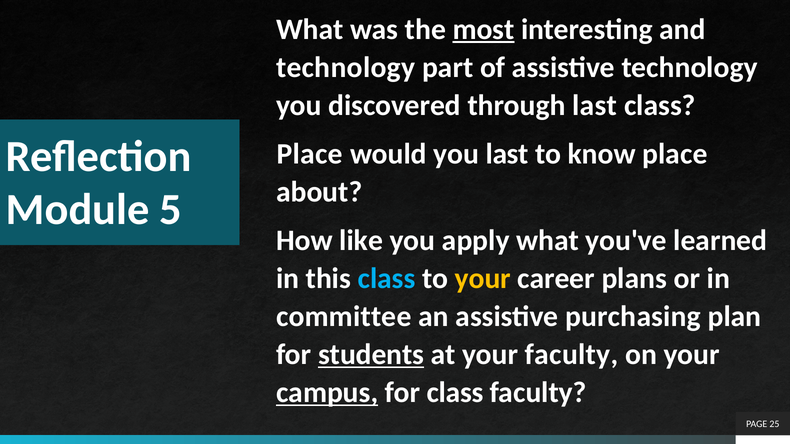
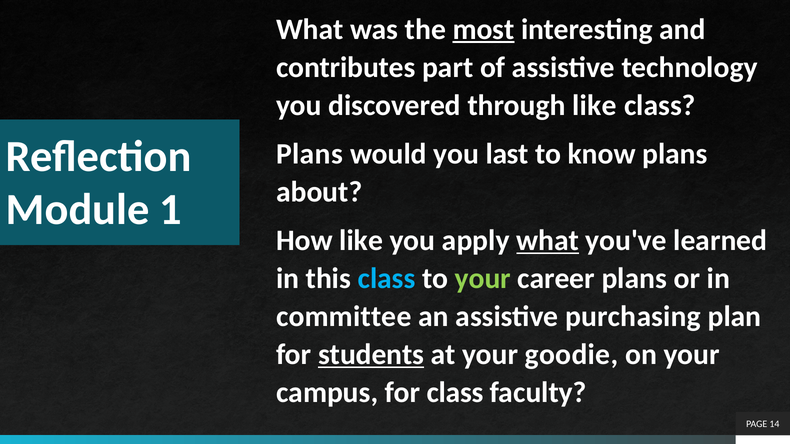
technology: technology -> contributes (346, 67)
through last: last -> like (595, 105)
Place: Place -> Plans (310, 154)
know place: place -> plans (675, 154)
5: 5 -> 1 (171, 210)
what underline: none -> present (548, 241)
your colour: yellow -> light green (483, 279)
your faculty: faculty -> goodie (572, 355)
campus underline: present -> none (327, 393)
25: 25 -> 14 (774, 424)
